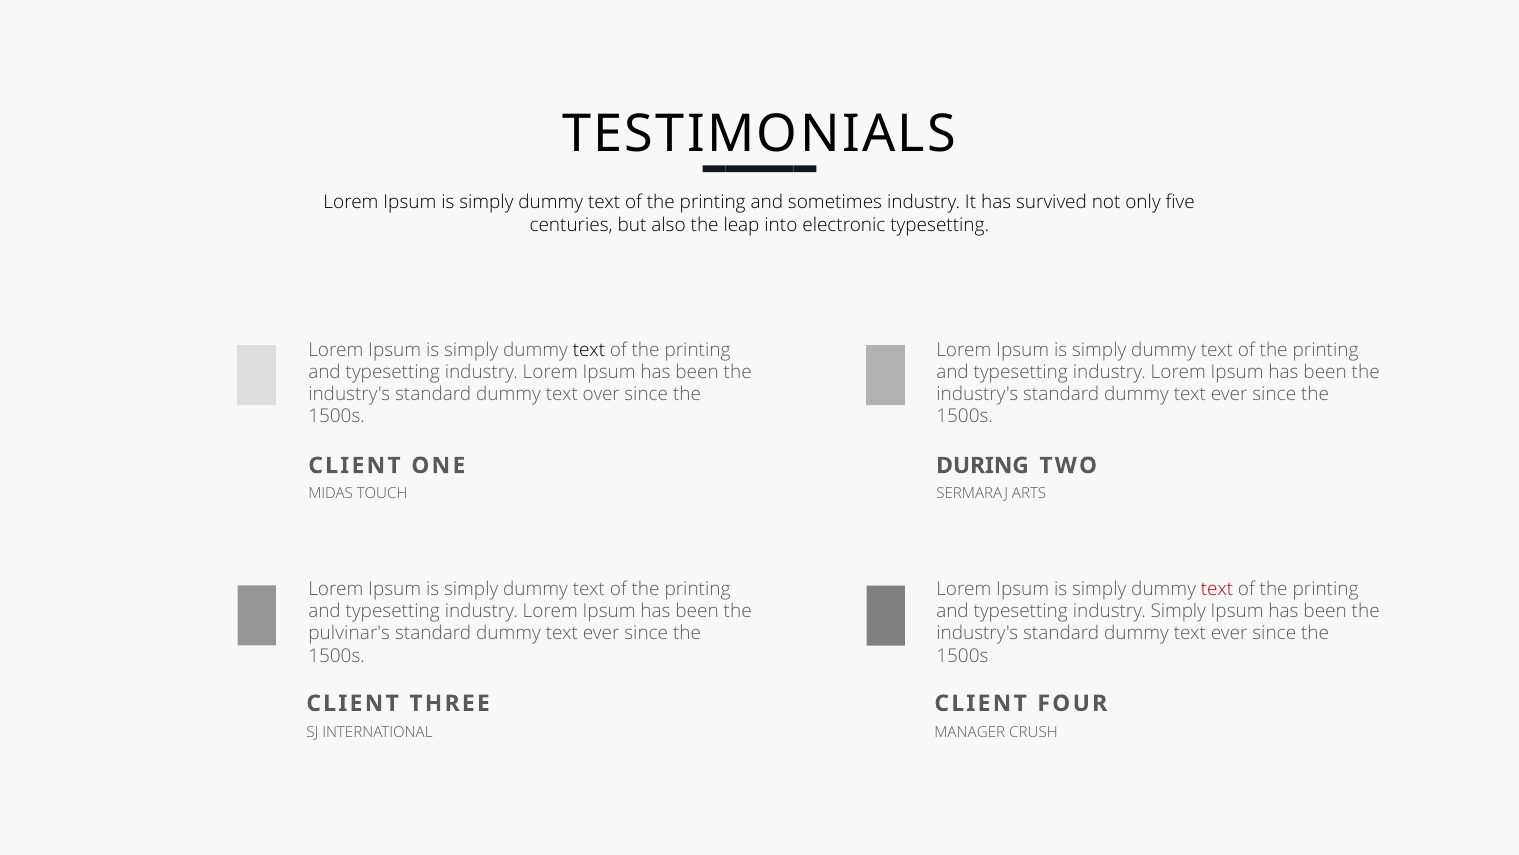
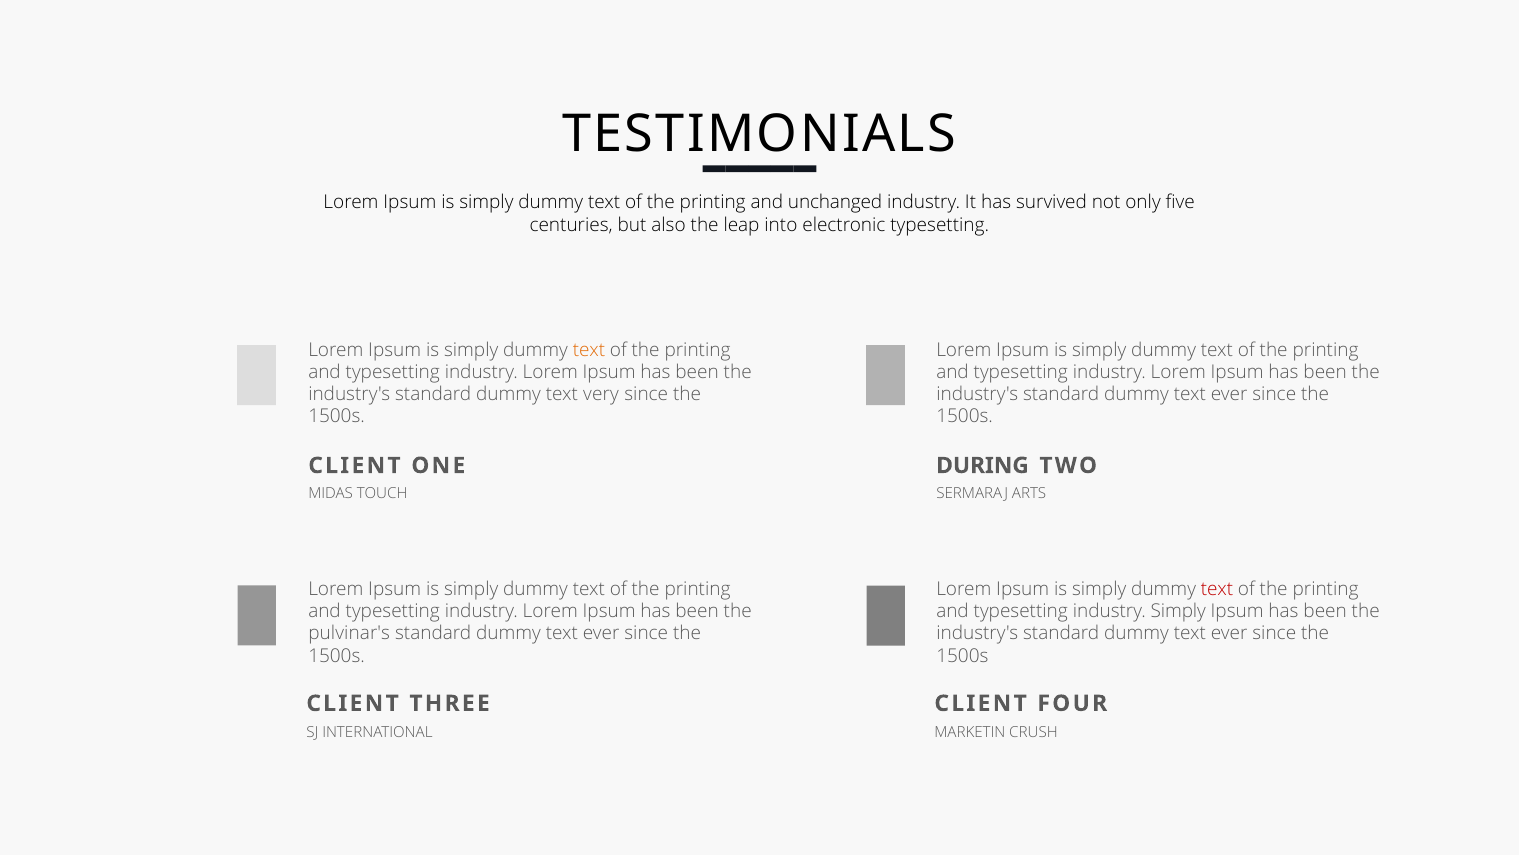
sometimes: sometimes -> unchanged (835, 202)
text colour: black -> orange (589, 350)
over: over -> very (601, 394)
MANAGER: MANAGER -> MARKETIN (970, 732)
